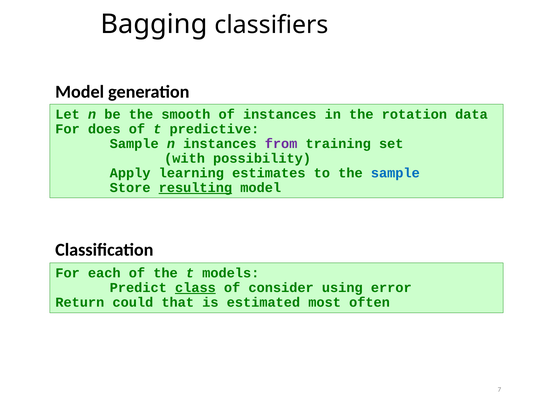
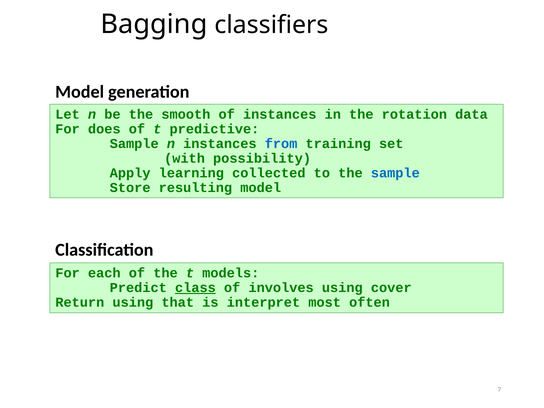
from colour: purple -> blue (281, 144)
estimates: estimates -> collected (269, 173)
resulting underline: present -> none (195, 188)
consider: consider -> involves (281, 288)
error: error -> cover (391, 288)
Return could: could -> using (133, 302)
estimated: estimated -> interpret (263, 302)
